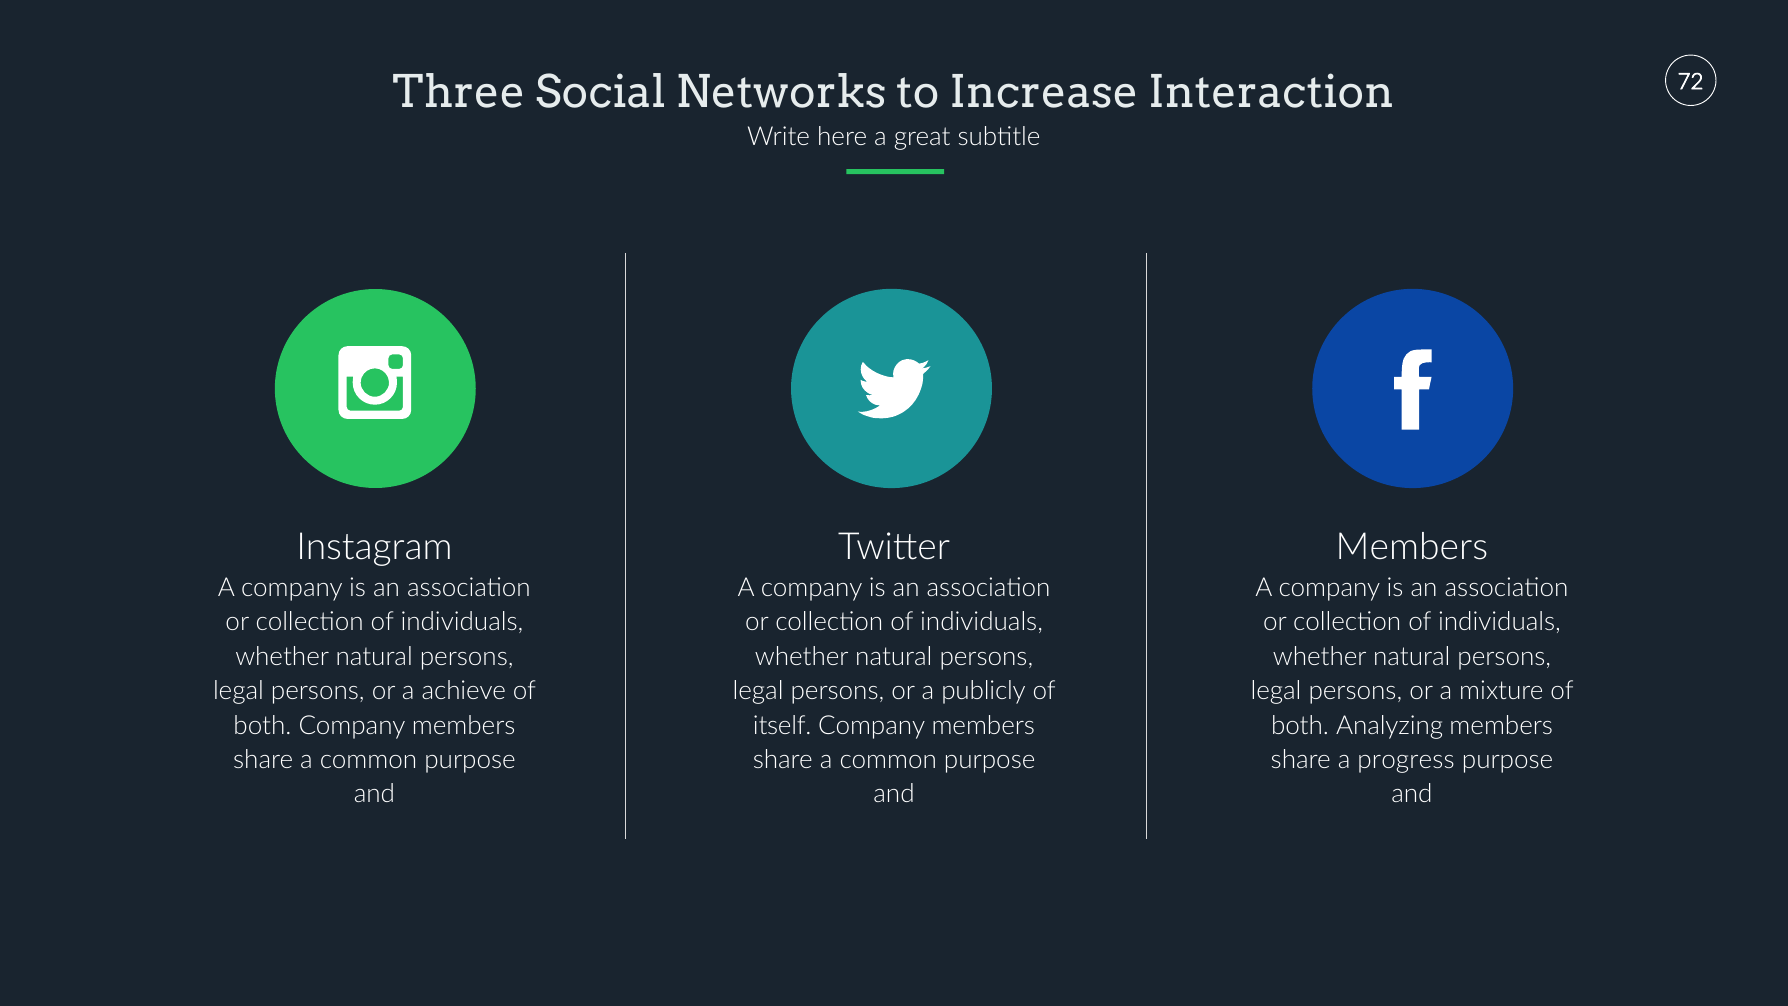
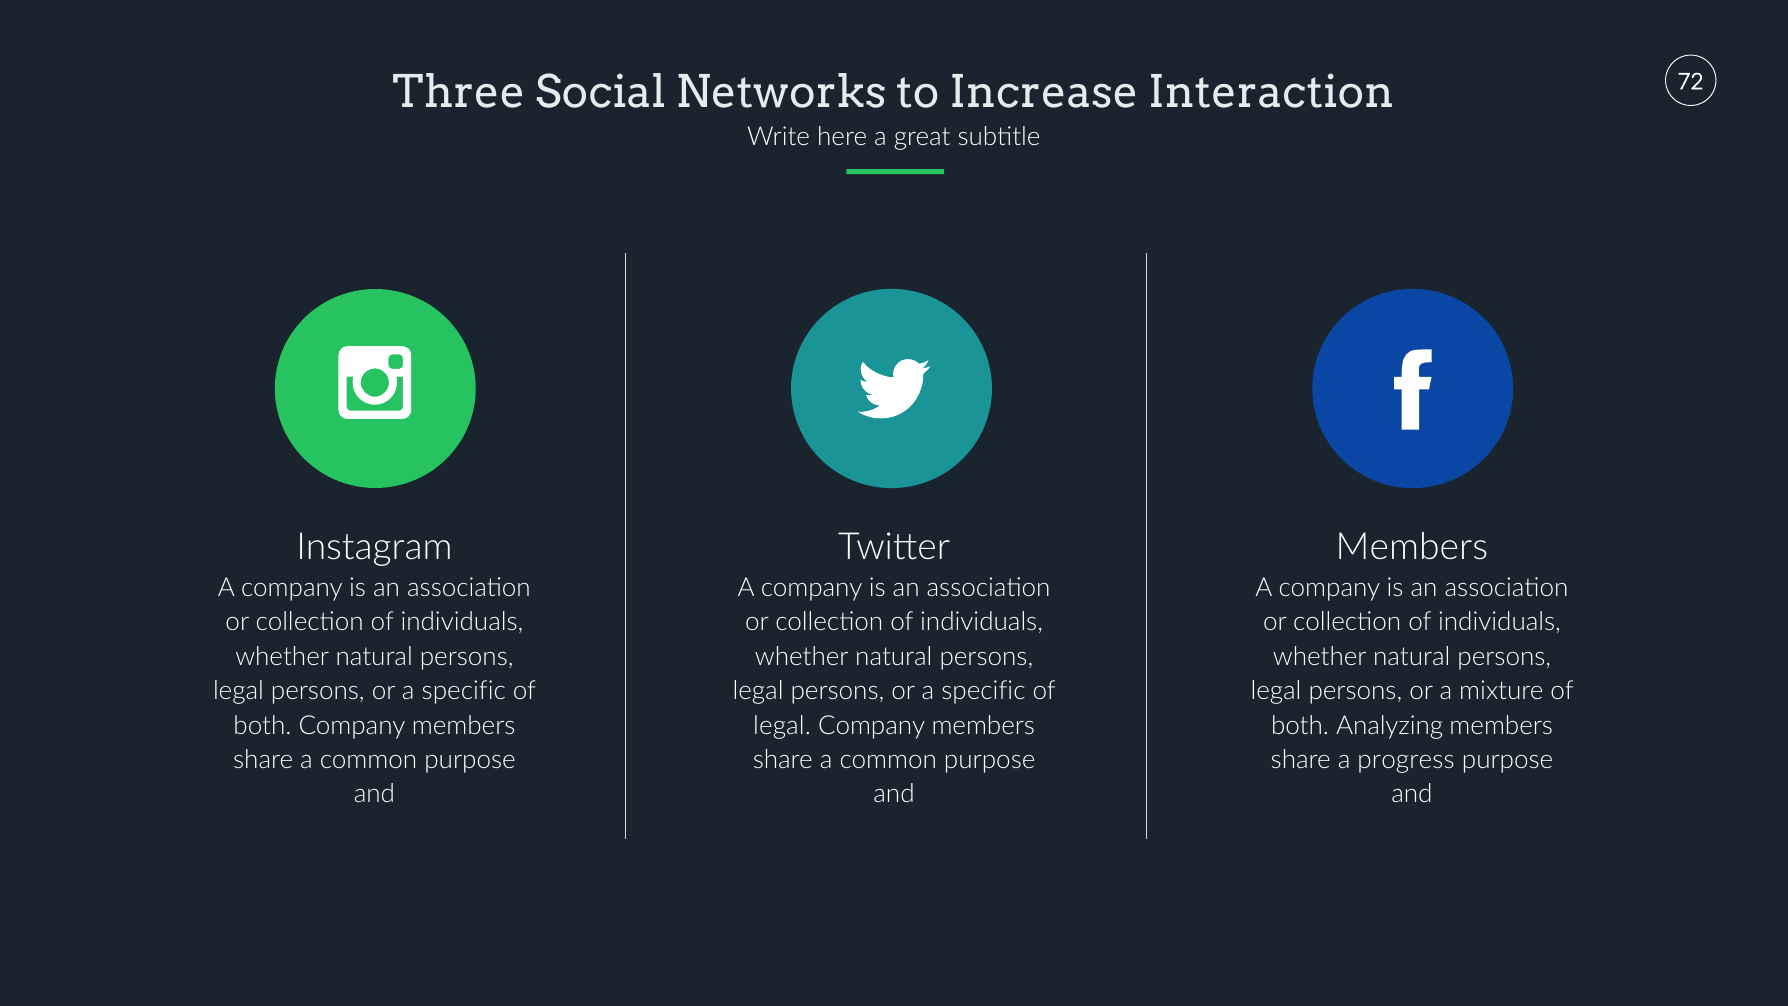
achieve: achieve -> specific (464, 691)
publicly: publicly -> specific (983, 691)
itself: itself -> legal (782, 725)
